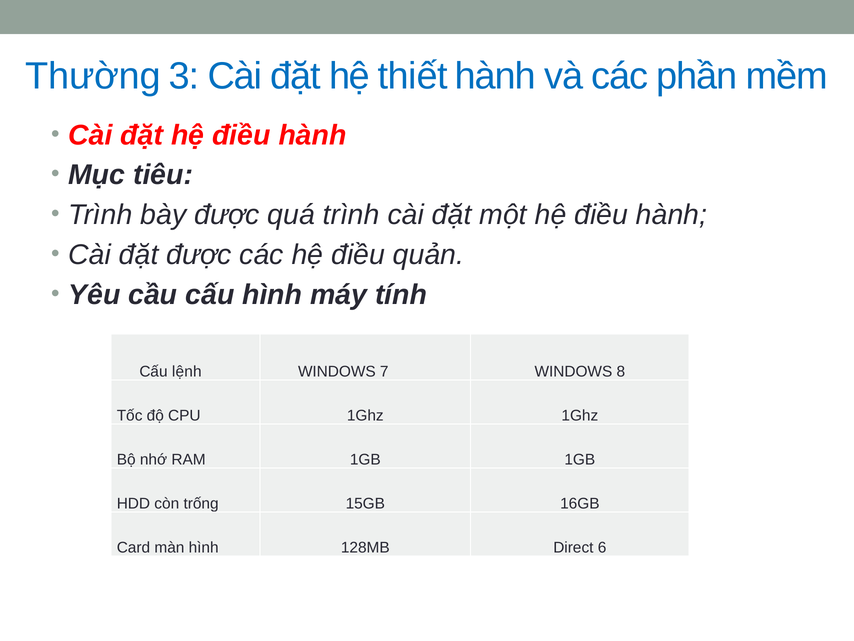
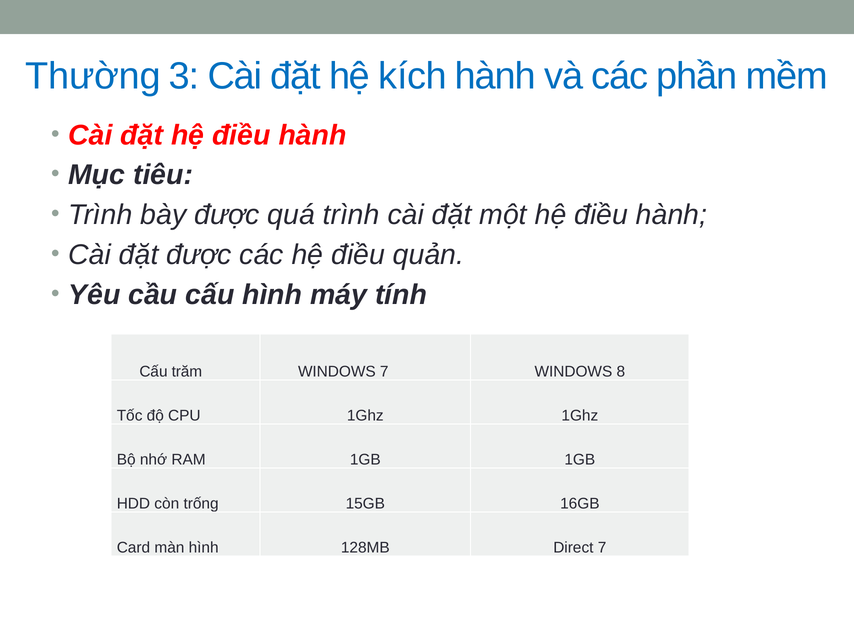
thiết: thiết -> kích (413, 76)
lệnh: lệnh -> trăm (187, 371)
Direct 6: 6 -> 7 (602, 547)
